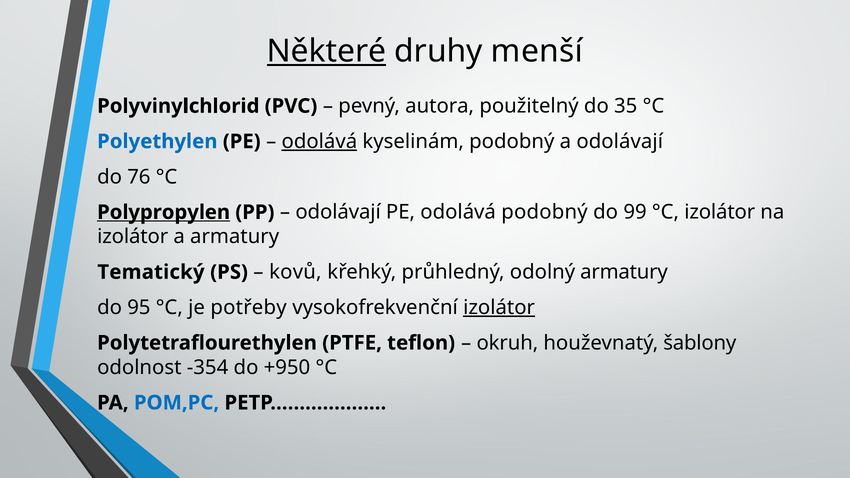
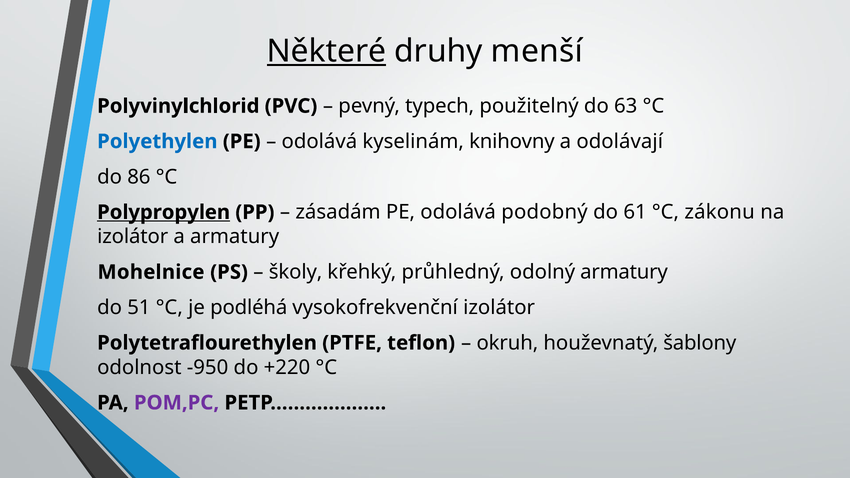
autora: autora -> typech (440, 106)
35: 35 -> 63 (626, 106)
odolává underline: present -> none (319, 141)
kyselinám podobný: podobný -> knihovny (512, 141)
76: 76 -> 86 (139, 177)
odolávají: odolávají -> zásadám (338, 212)
99: 99 -> 61 (635, 212)
°C izolátor: izolátor -> zákonu (720, 212)
Tematický: Tematický -> Mohelnice (151, 272)
kovů: kovů -> školy (296, 272)
95: 95 -> 51 (139, 308)
potřeby: potřeby -> podléhá (249, 308)
izolátor underline: present -> none (499, 308)
-354: -354 -> -950 (208, 367)
+950: +950 -> +220 (287, 367)
POM,PC colour: blue -> purple (177, 403)
